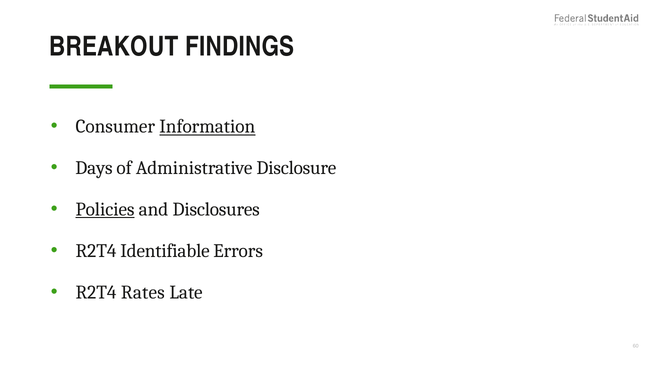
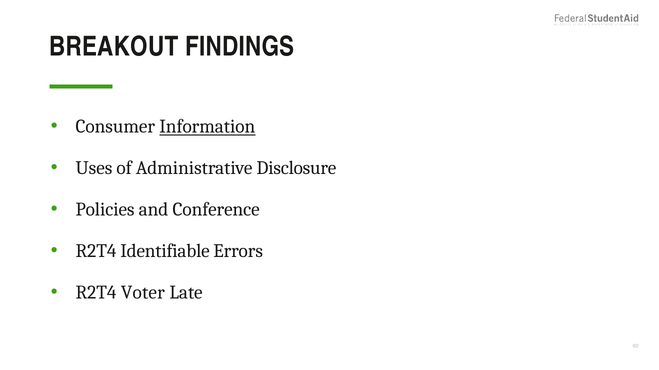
Days: Days -> Uses (94, 168)
Policies underline: present -> none (105, 210)
Disclosures: Disclosures -> Conference (216, 210)
Rates: Rates -> Voter (143, 293)
